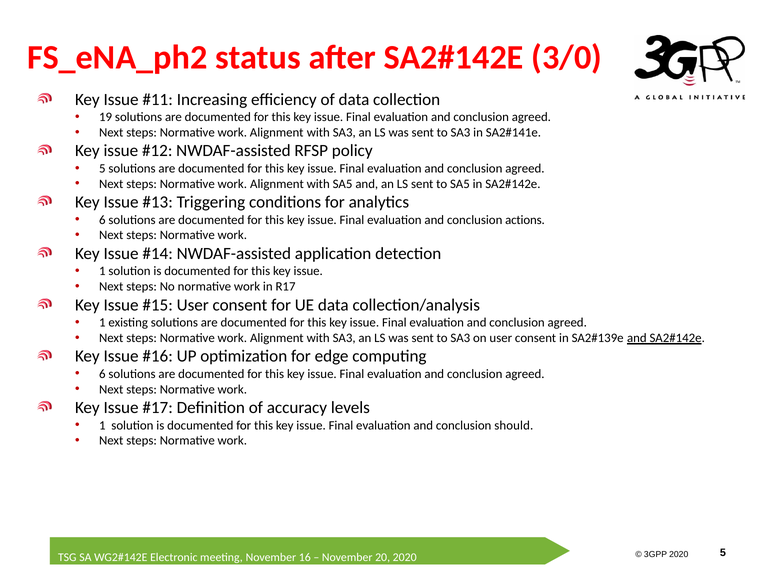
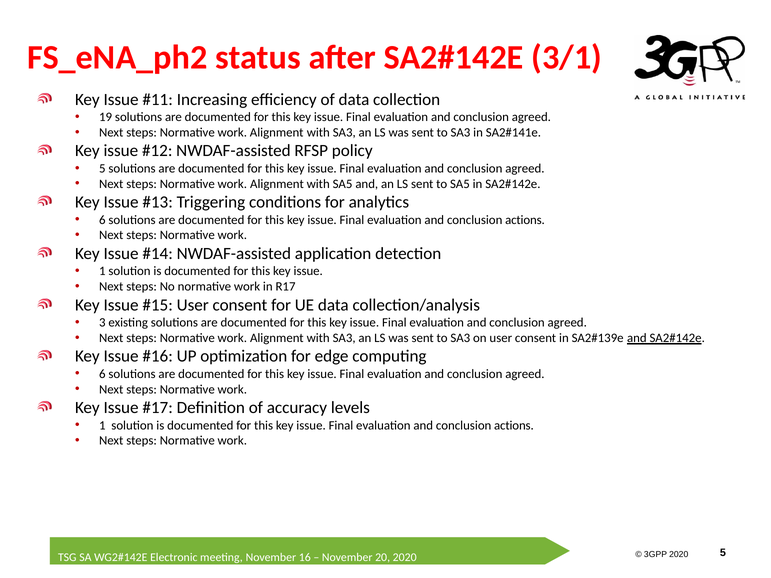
3/0: 3/0 -> 3/1 (567, 58)
1: 1 -> 3 (102, 323)
should: should -> actions (514, 425)
